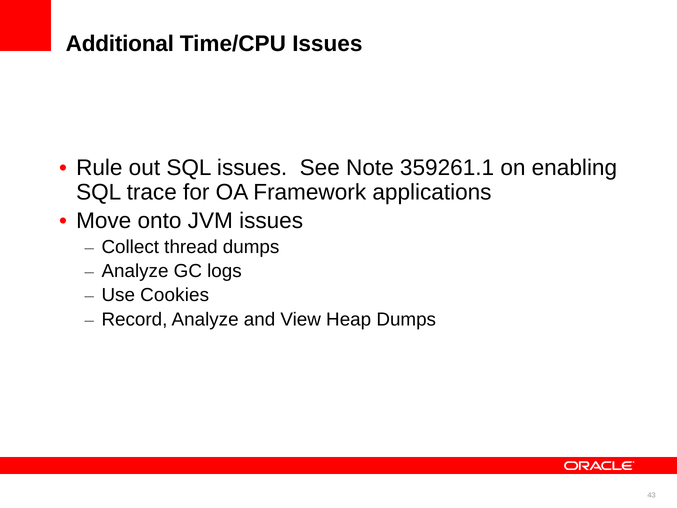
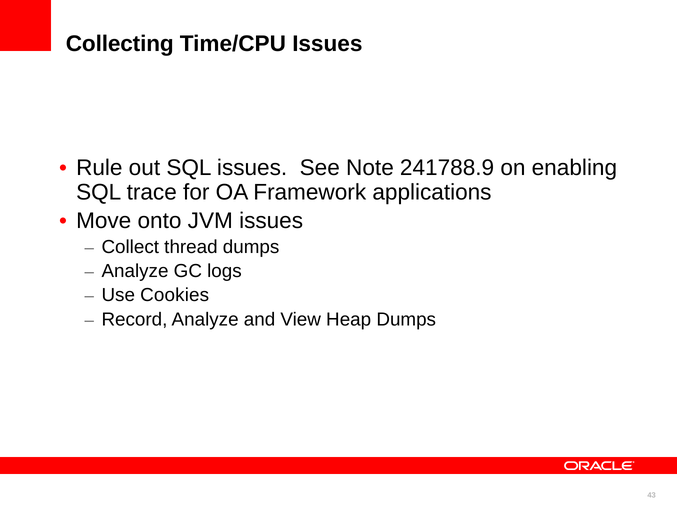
Additional: Additional -> Collecting (120, 44)
359261.1: 359261.1 -> 241788.9 (447, 168)
